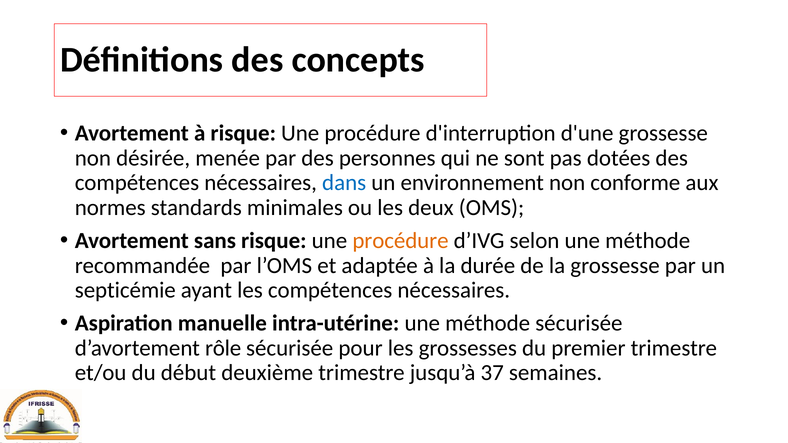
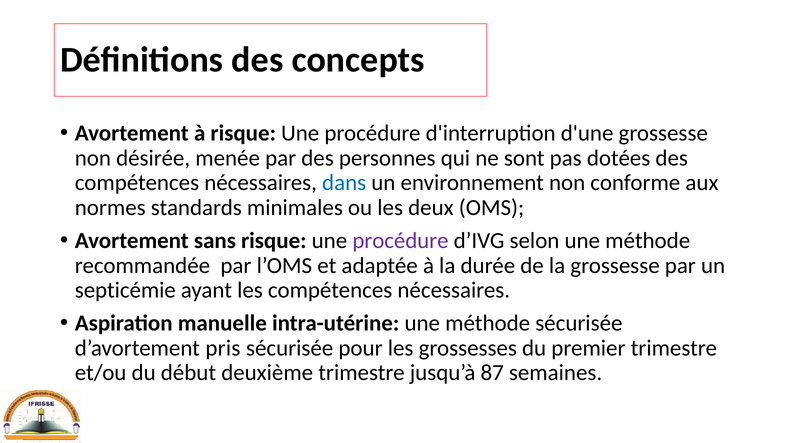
procédure colour: orange -> purple (400, 241)
rôle: rôle -> pris (223, 348)
37: 37 -> 87 (492, 373)
